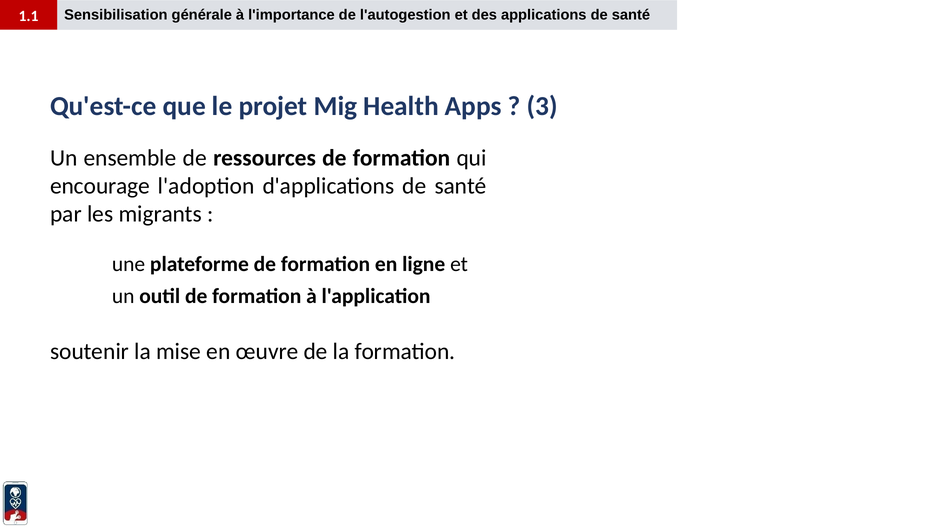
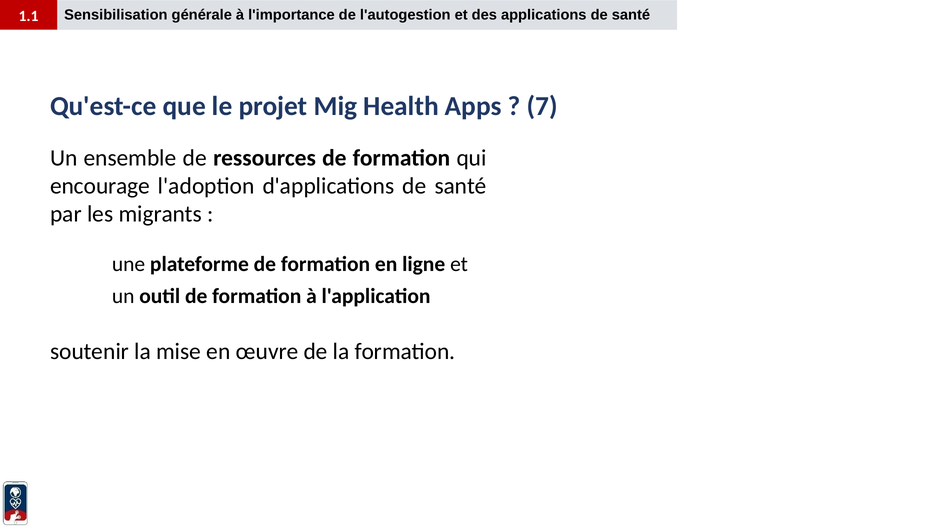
3: 3 -> 7 (542, 106)
